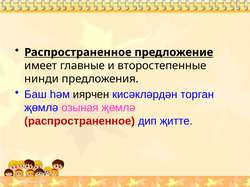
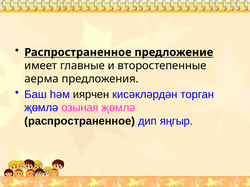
нинди: нинди -> аерма (42, 79)
распространенное colour: red -> black (80, 121)
җитте: җитте -> яңгыр (176, 121)
